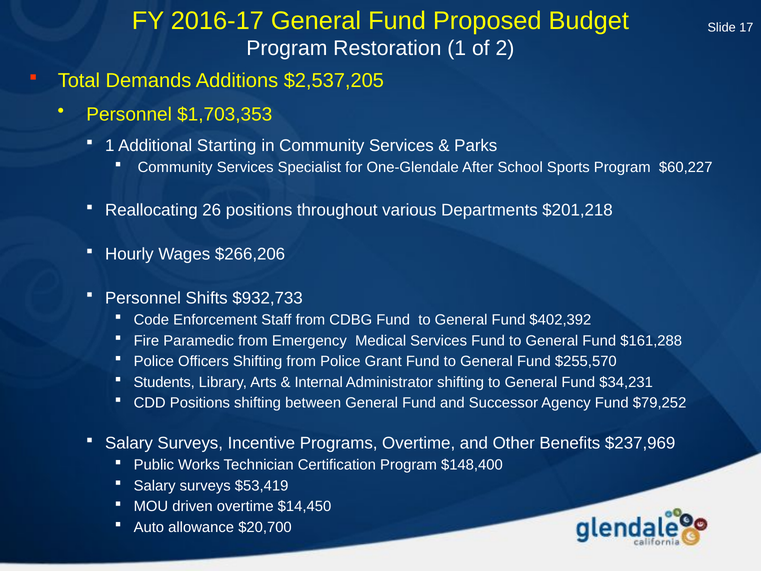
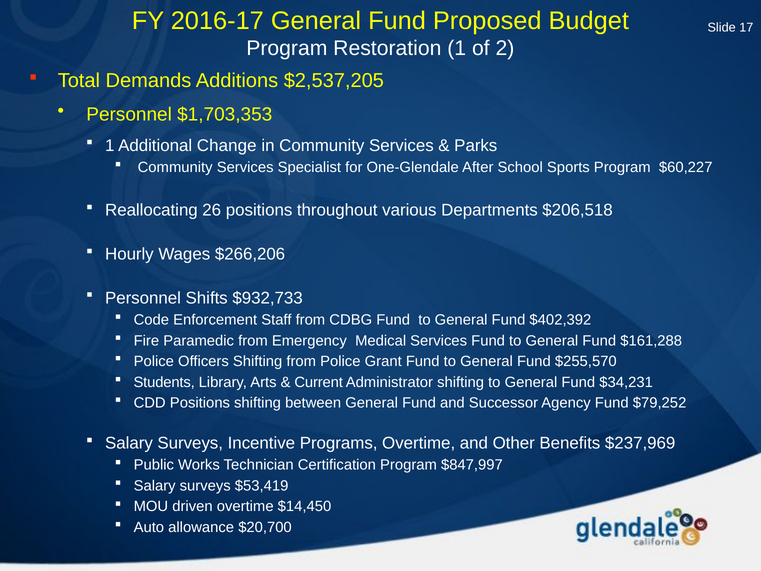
Starting: Starting -> Change (227, 145)
$201,218: $201,218 -> $206,518 (578, 210)
Internal: Internal -> Current (319, 382)
$148,400: $148,400 -> $847,997 (472, 465)
